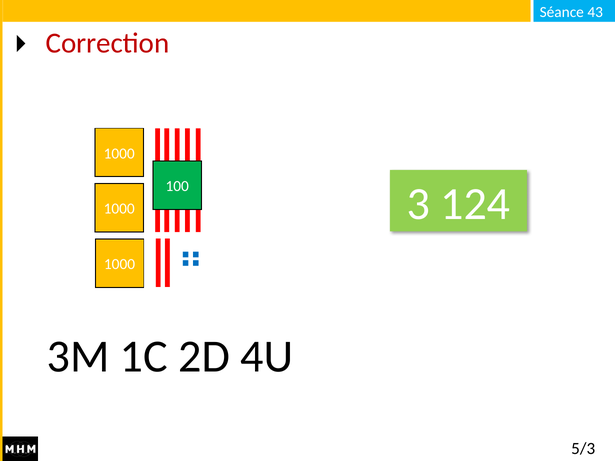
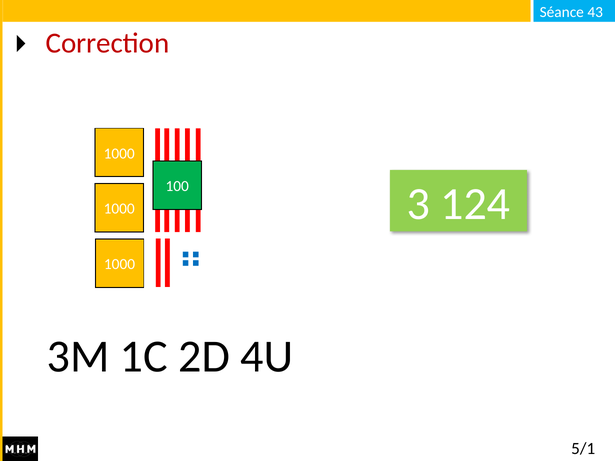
5/3: 5/3 -> 5/1 (583, 449)
